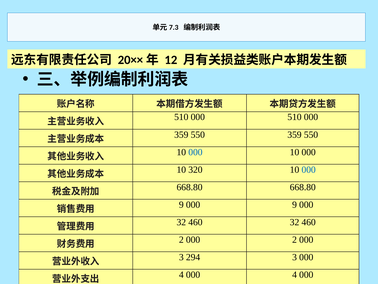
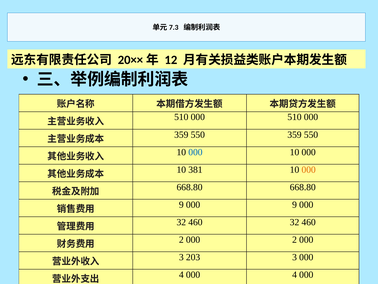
320: 320 -> 381 (195, 169)
000 colour: blue -> orange (309, 169)
294: 294 -> 203 (193, 257)
